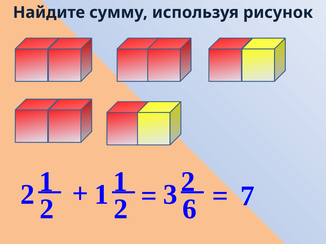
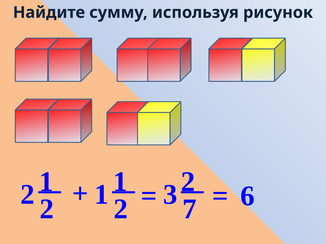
6: 6 -> 7 (190, 210)
7: 7 -> 6 (247, 196)
